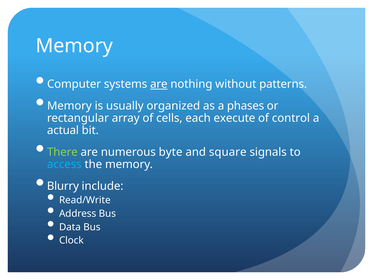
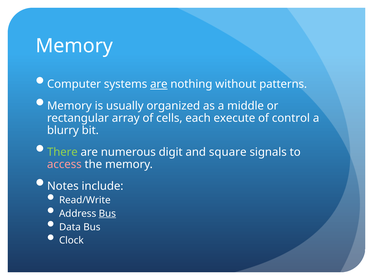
phases: phases -> middle (246, 106)
actual: actual -> blurry (63, 130)
byte: byte -> digit (171, 152)
access colour: light blue -> pink (64, 164)
Blurry: Blurry -> Notes (63, 186)
Bus underline: none -> present (107, 213)
